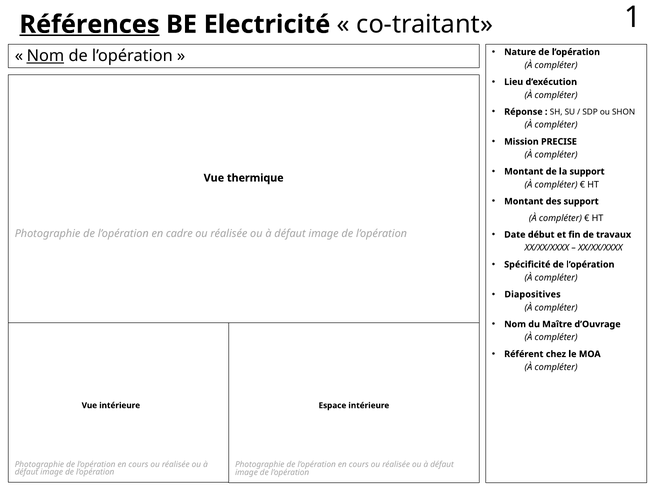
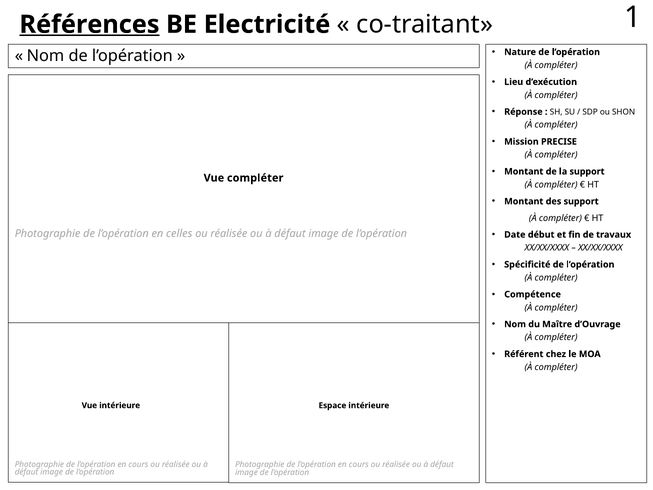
Nom underline: present -> none (45, 56)
Vue thermique: thermique -> compléter (255, 178)
cadre: cadre -> celles (179, 234)
Diapositives: Diapositives -> Compétence (533, 294)
